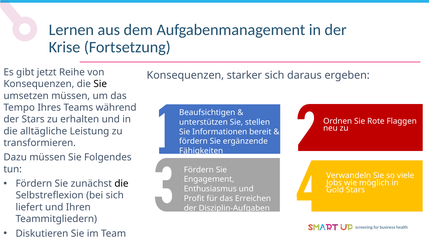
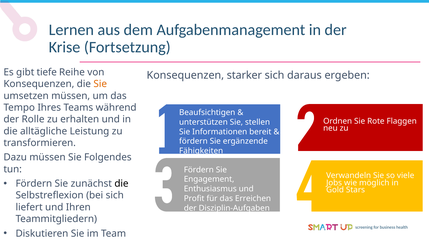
jetzt: jetzt -> tiefe (47, 72)
Sie colour: black -> orange (100, 84)
der Stars: Stars -> Rolle (33, 120)
